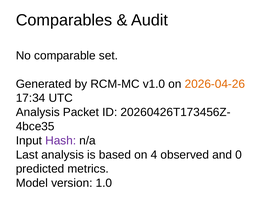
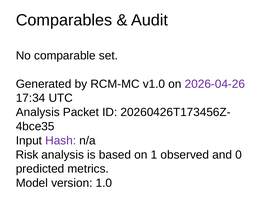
2026-04-26 colour: orange -> purple (215, 84)
Last: Last -> Risk (27, 155)
4: 4 -> 1 (154, 155)
